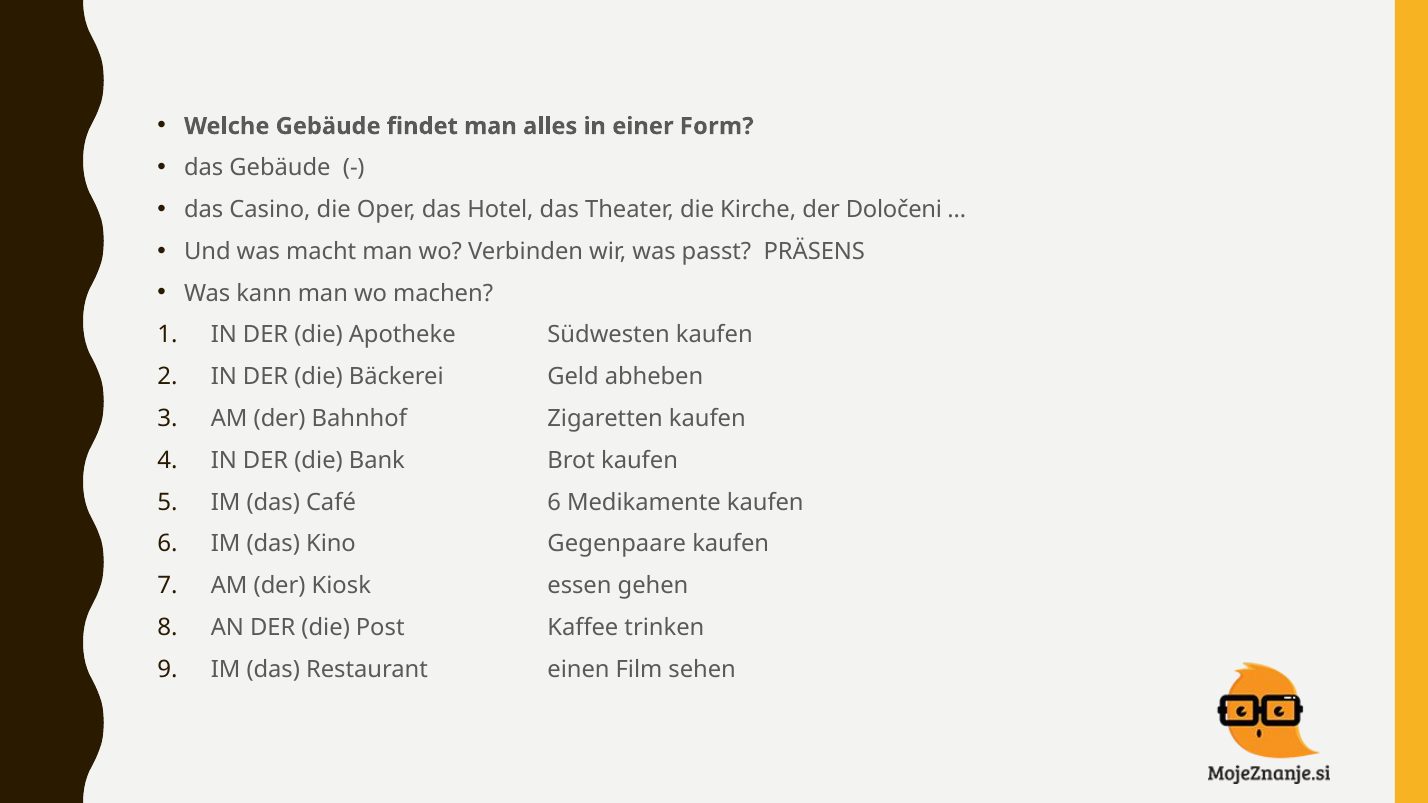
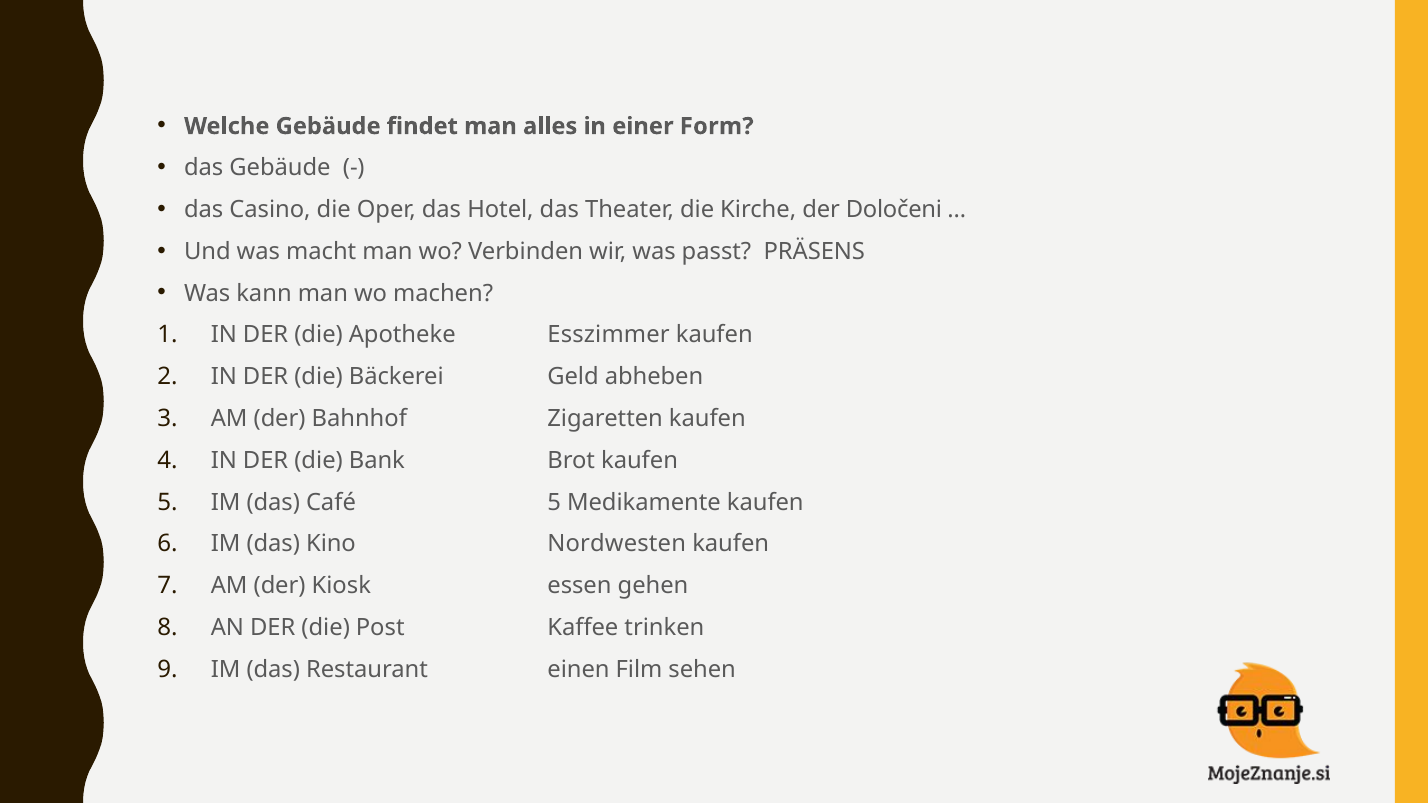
Südwesten: Südwesten -> Esszimmer (609, 335)
Café 6: 6 -> 5 (554, 502)
Gegenpaare: Gegenpaare -> Nordwesten (617, 544)
